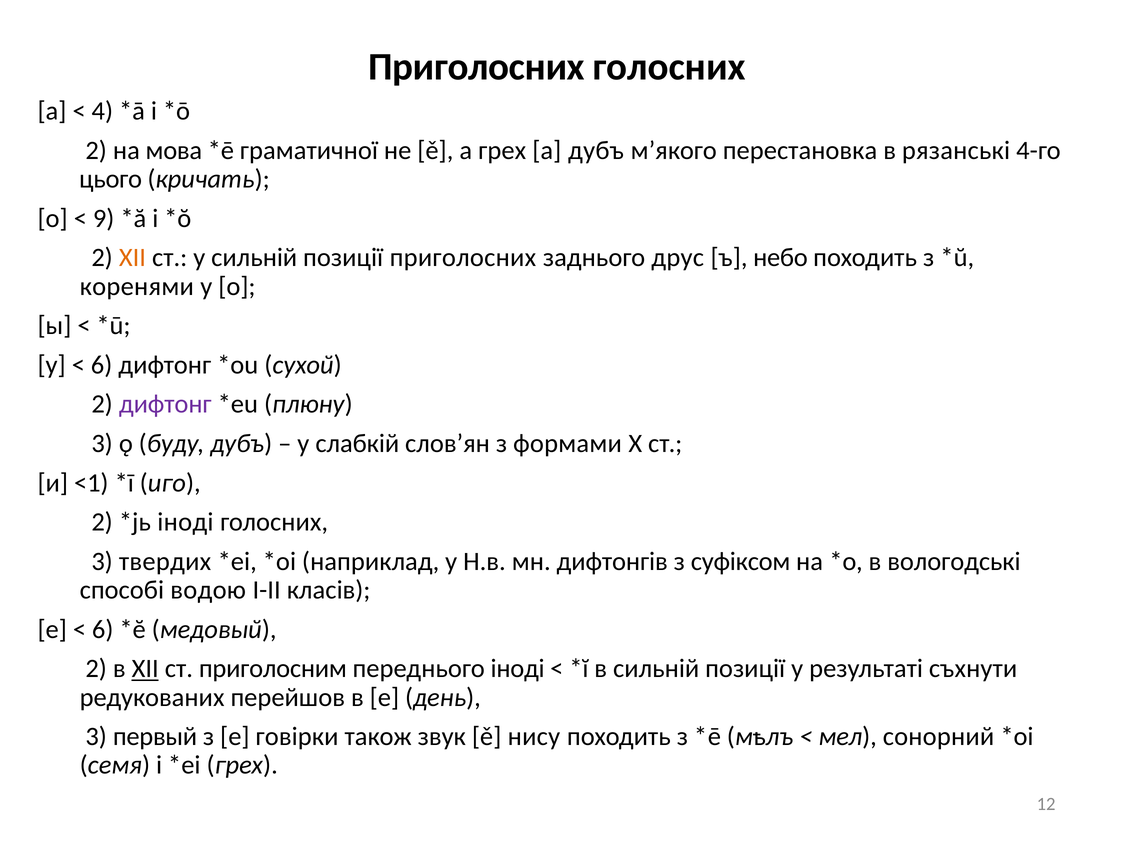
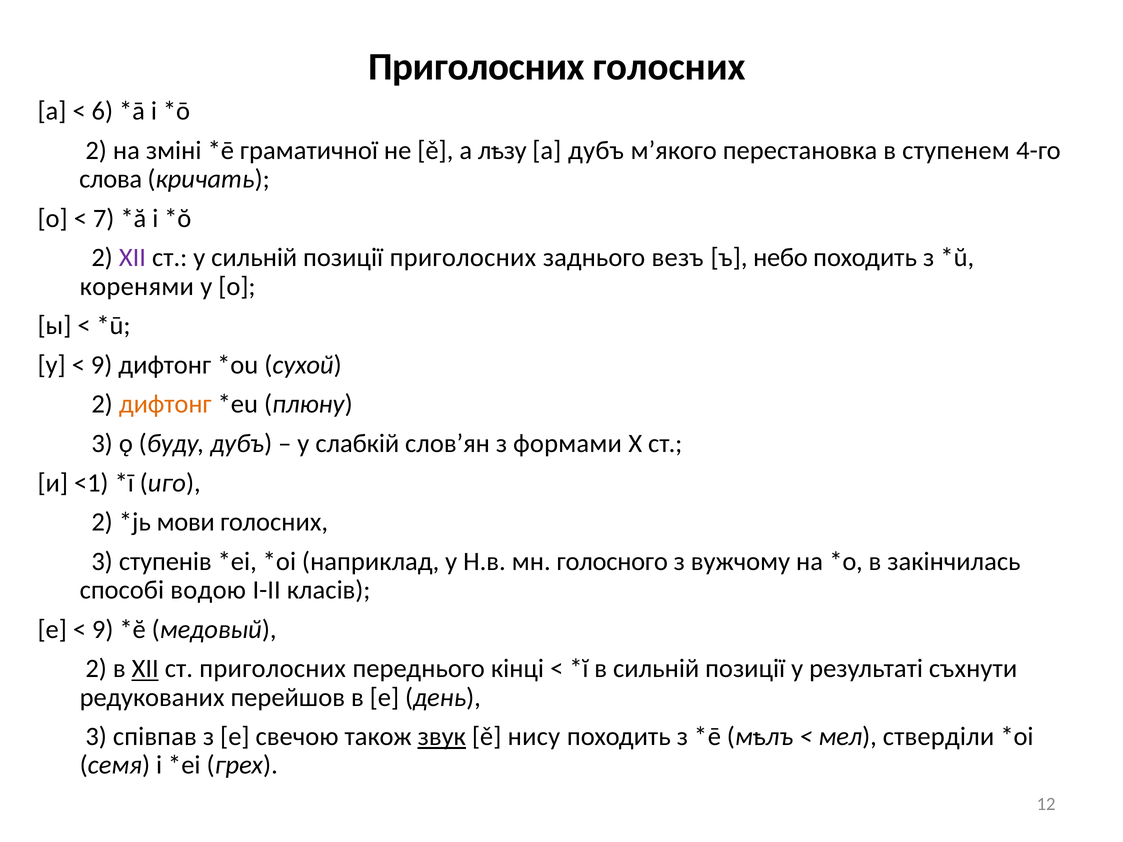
4: 4 -> 6 (102, 111)
мова: мова -> зміні (174, 151)
а грех: грех -> лҍзу (502, 151)
рязанські: рязанські -> ступенем (956, 151)
цього: цього -> слова (111, 179)
9: 9 -> 7 (104, 218)
XII colour: orange -> purple (132, 258)
друс: друс -> везъ (678, 258)
6: 6 -> 9 (102, 365)
дифтонг colour: purple -> orange (165, 404)
іноді: іноді -> мови (186, 522)
твердих: твердих -> ступенів (165, 562)
дифтонгів: дифтонгів -> голосного (612, 562)
суфіксом: суфіксом -> вужчому (740, 562)
вологодські: вологодські -> закінчилась (954, 562)
6: 6 -> 9 (103, 630)
ст приголосним: приголосним -> приголосних (273, 669)
переднього іноді: іноді -> кінці (517, 669)
первый: первый -> співпав (155, 737)
говірки: говірки -> свечою (297, 737)
звук underline: none -> present (442, 737)
сонорний: сонорний -> стверділи (939, 737)
